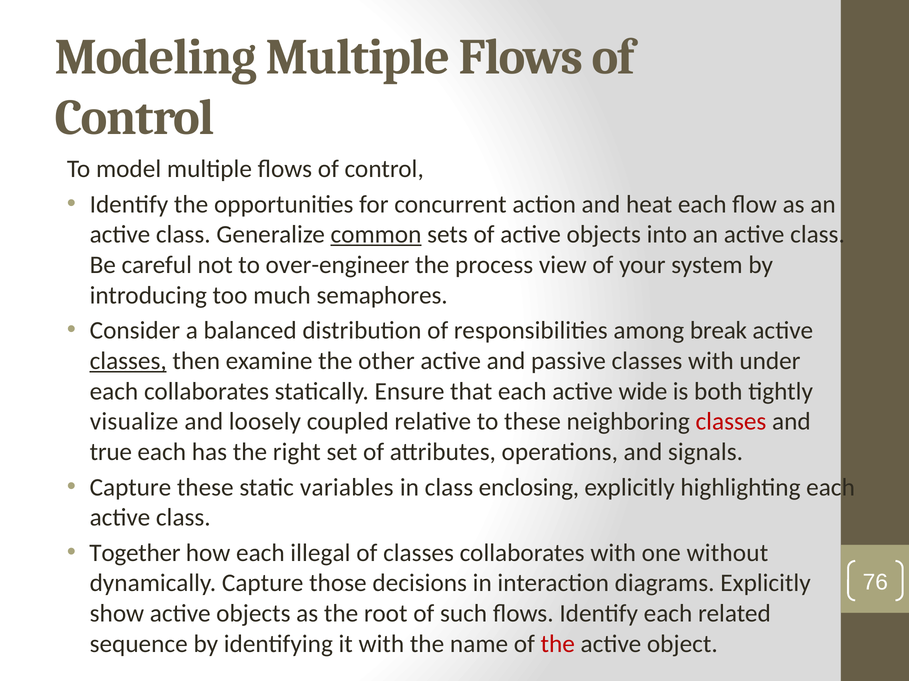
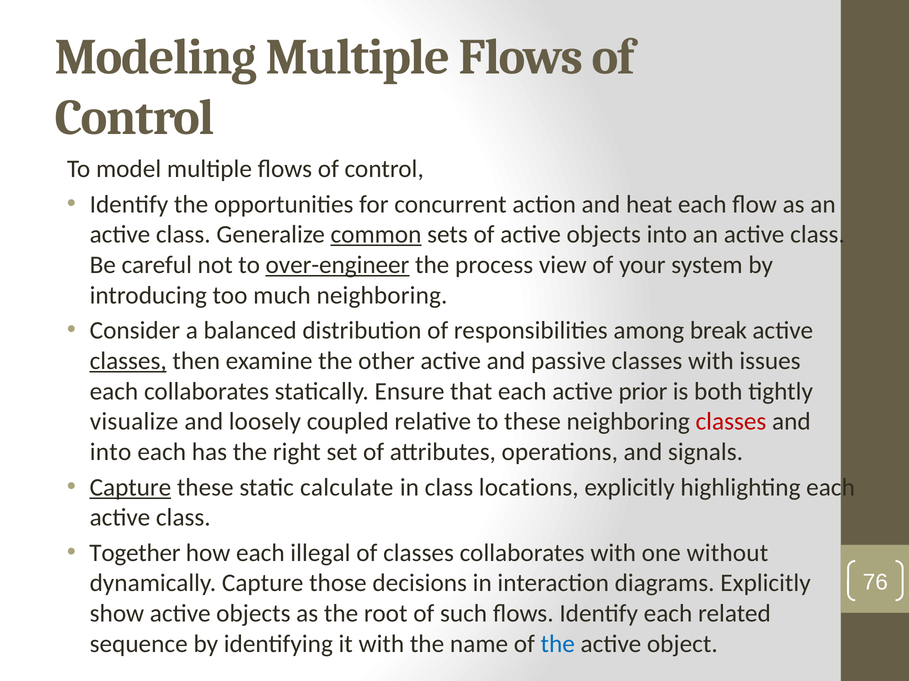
over-engineer underline: none -> present (337, 265)
much semaphores: semaphores -> neighboring (382, 296)
under: under -> issues (770, 361)
wide: wide -> prior (643, 392)
true: true -> into (111, 452)
Capture underline: none -> present (130, 488)
variables: variables -> calculate (347, 488)
enclosing: enclosing -> locations (529, 488)
the colour: red -> blue (558, 644)
